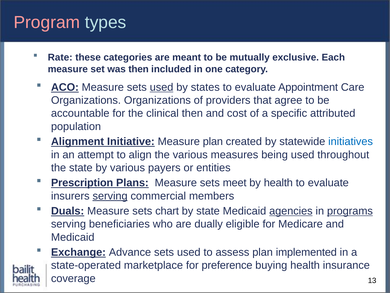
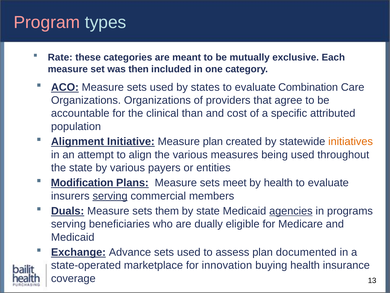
used underline: present -> none (162, 87)
Appointment: Appointment -> Combination (308, 87)
clinical then: then -> than (192, 113)
initiatives colour: blue -> orange (351, 141)
Prescription: Prescription -> Modification (82, 183)
chart: chart -> them (167, 211)
programs underline: present -> none (350, 211)
implemented: implemented -> documented (306, 252)
preference: preference -> innovation (227, 265)
